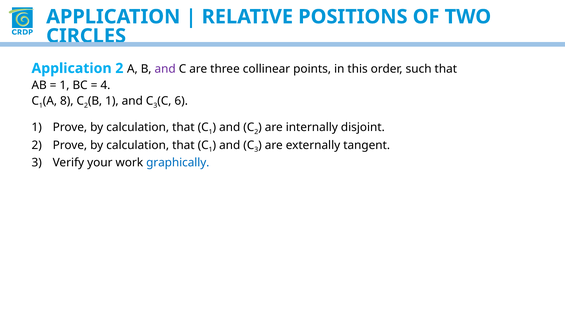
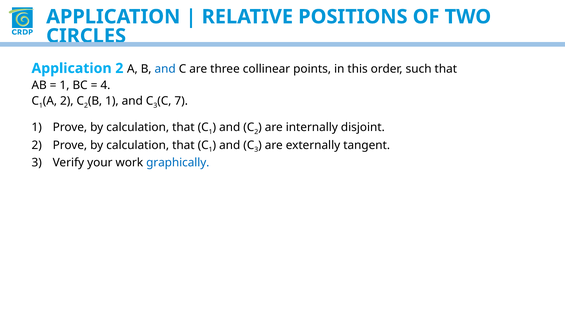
and colour: purple -> blue (165, 69)
A 8: 8 -> 2 (67, 101)
6: 6 -> 7 (181, 101)
